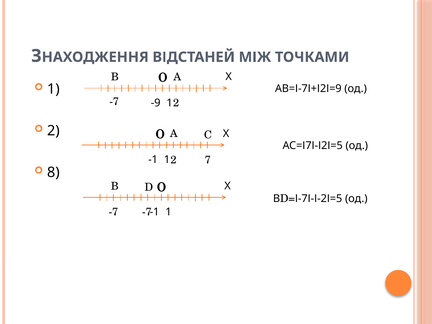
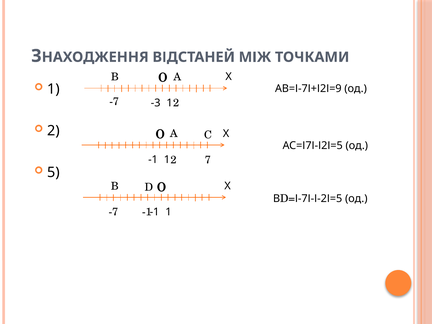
-9: -9 -> -3 (156, 103)
8: 8 -> 5 (54, 173)
-7: -7 -> -1 (147, 212)
